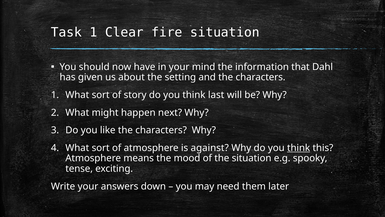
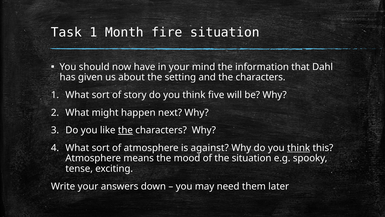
Clear: Clear -> Month (124, 32)
last: last -> five (216, 95)
the underline: none -> present (125, 130)
